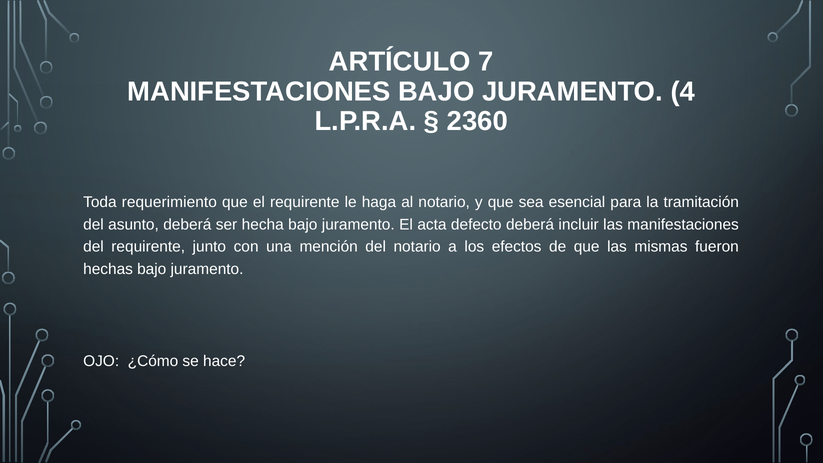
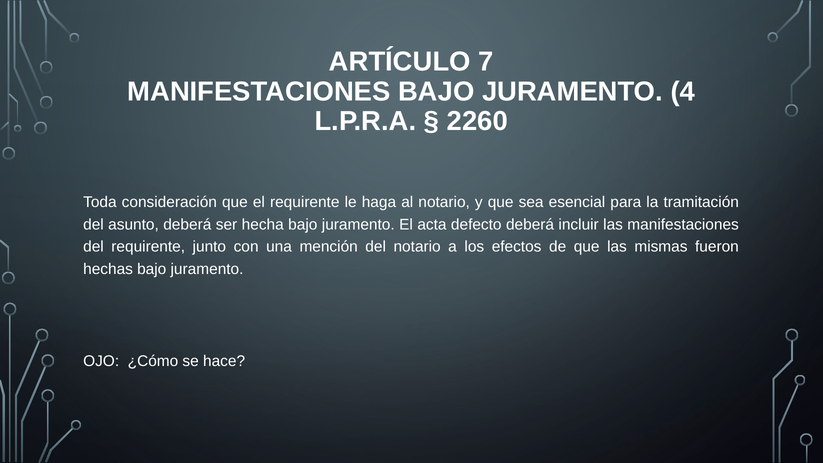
2360: 2360 -> 2260 (477, 121)
requerimiento: requerimiento -> consideración (169, 202)
